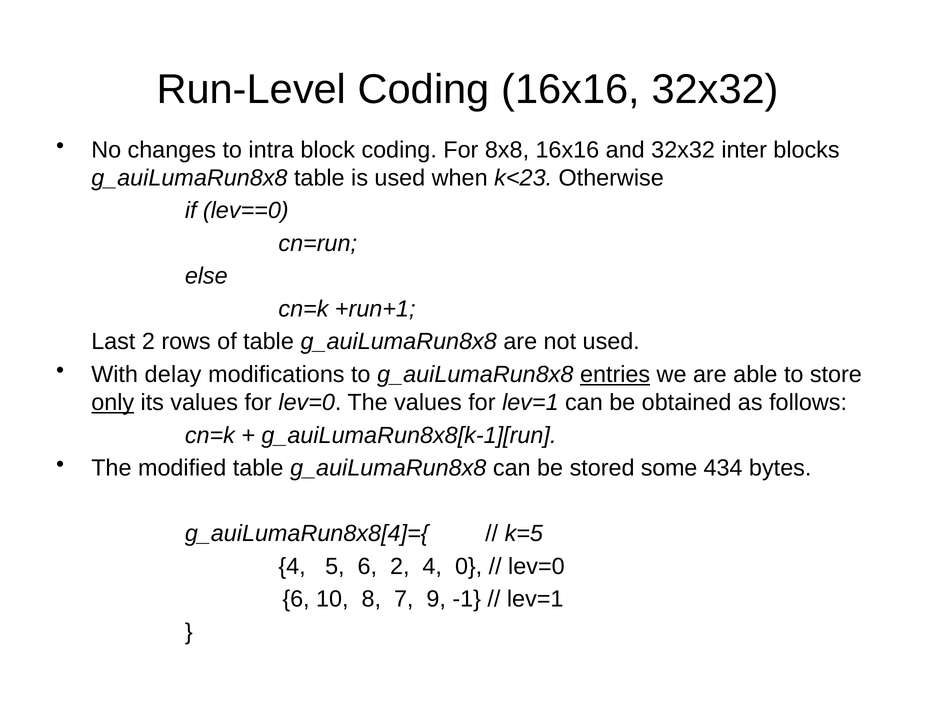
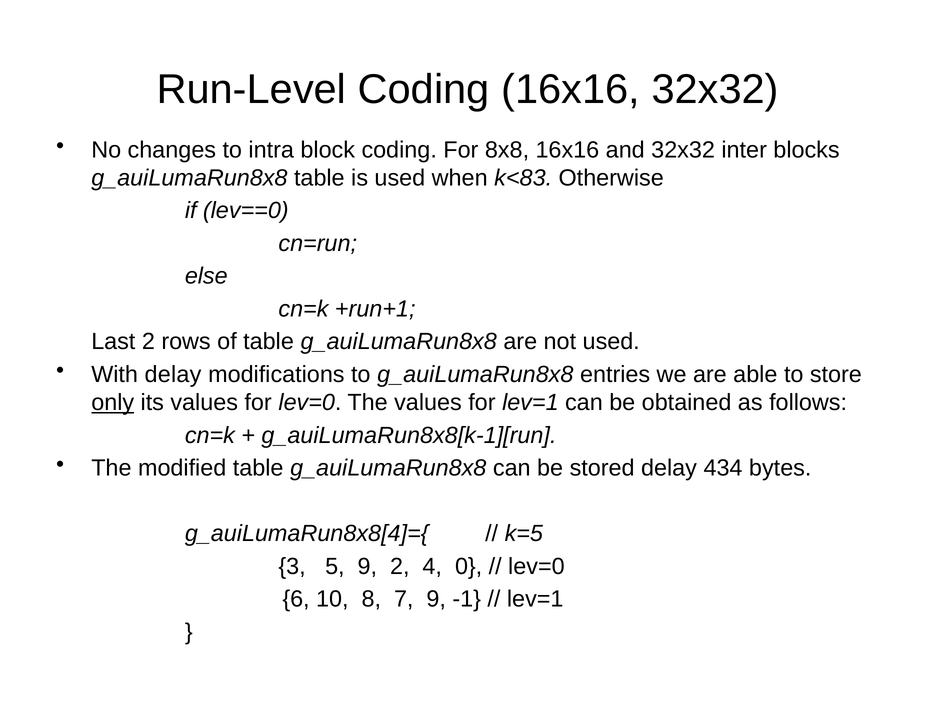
k<23: k<23 -> k<83 (523, 178)
entries underline: present -> none (615, 375)
stored some: some -> delay (669, 468)
4: 4 -> 3 (292, 566)
5 6: 6 -> 9 (367, 566)
